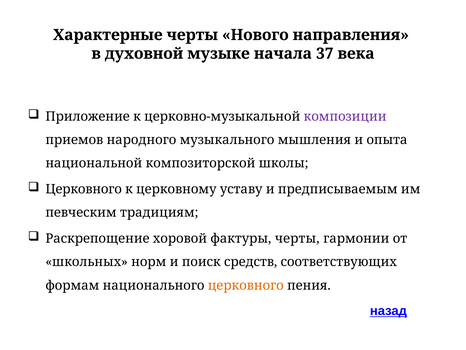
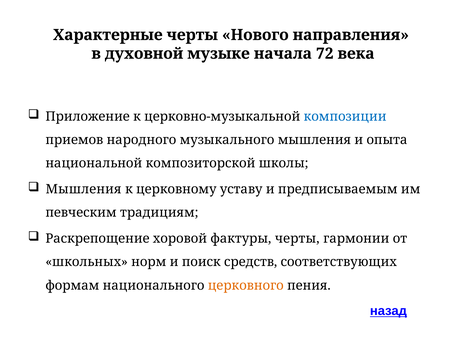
37: 37 -> 72 (325, 54)
композиции colour: purple -> blue (345, 116)
Церковного: Церковного -> Мышления (84, 189)
